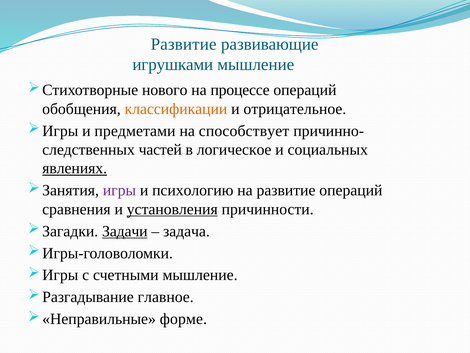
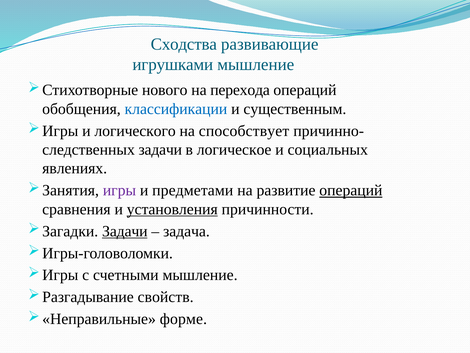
Развитие: Развитие -> Сходства (184, 44)
процессе: процессе -> перехода (240, 90)
классификации colour: orange -> blue (176, 109)
отрицательное: отрицательное -> существенным (295, 109)
предметами: предметами -> логического (135, 131)
частей: частей -> задачи (160, 149)
явлениях underline: present -> none (75, 168)
психологию: психологию -> предметами (193, 190)
операций underline: none -> present (351, 190)
главное: главное -> свойств (166, 297)
